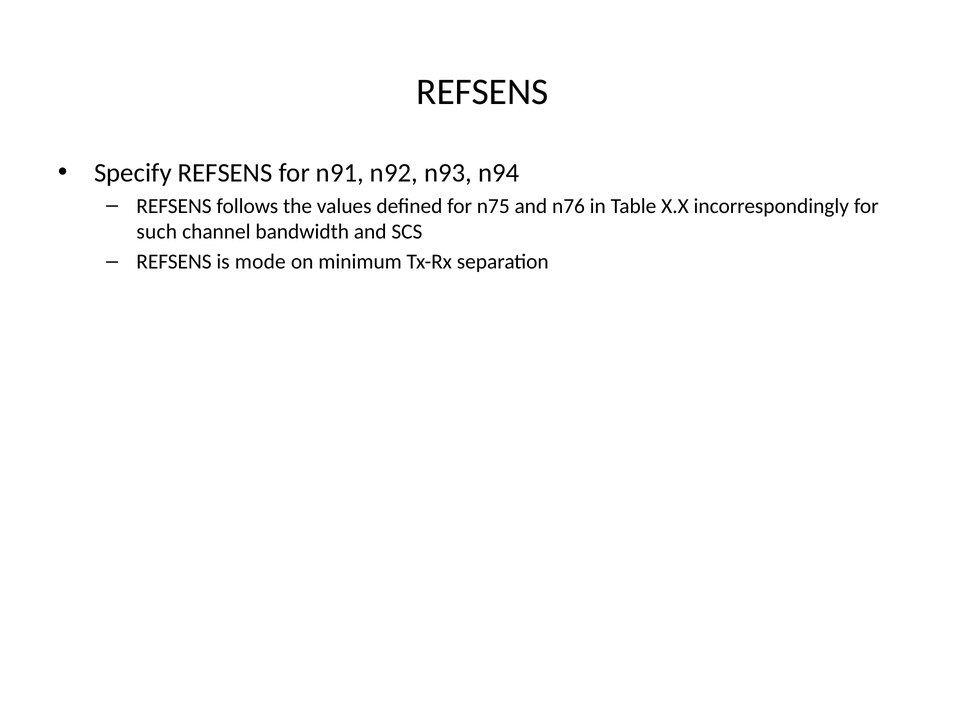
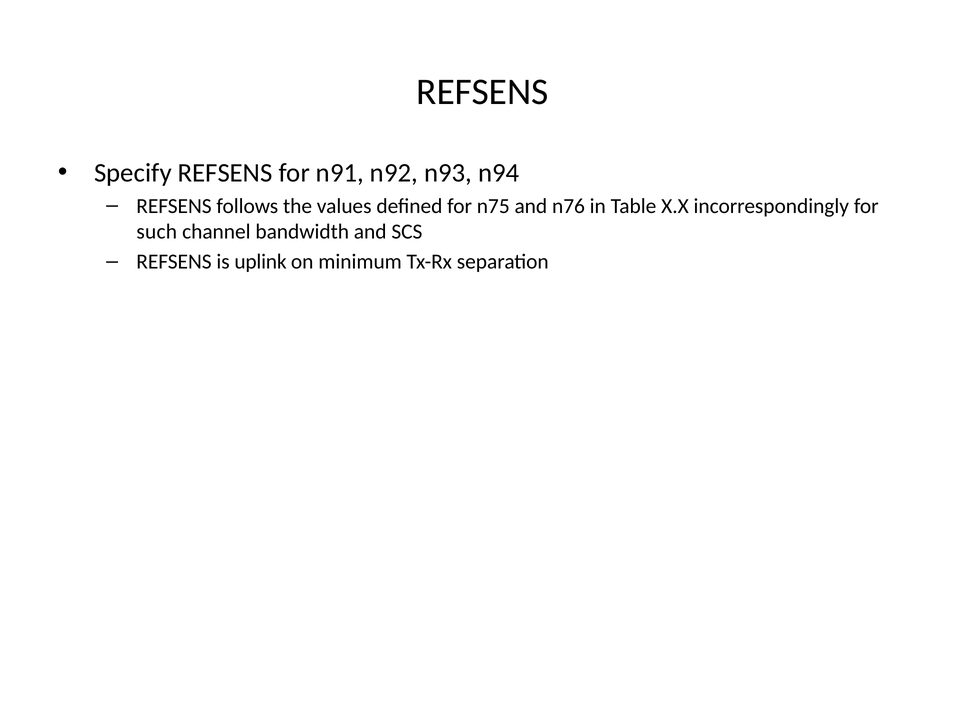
mode: mode -> uplink (261, 262)
